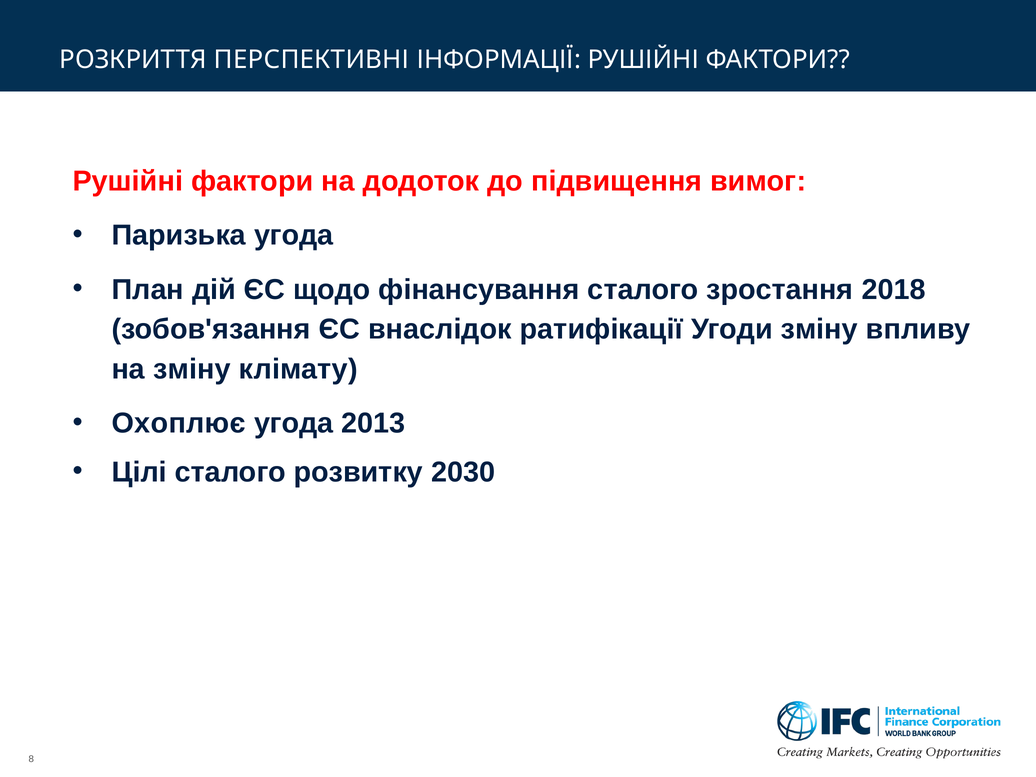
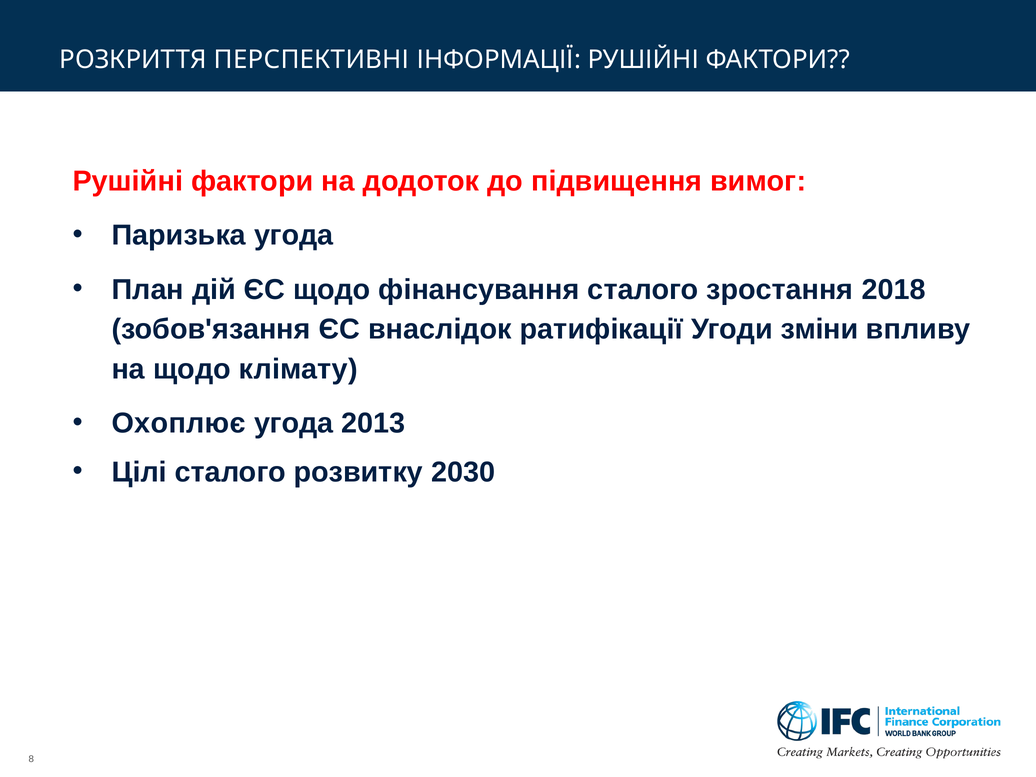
Угоди зміну: зміну -> зміни (819, 329)
на зміну: зміну -> щодо (192, 369)
